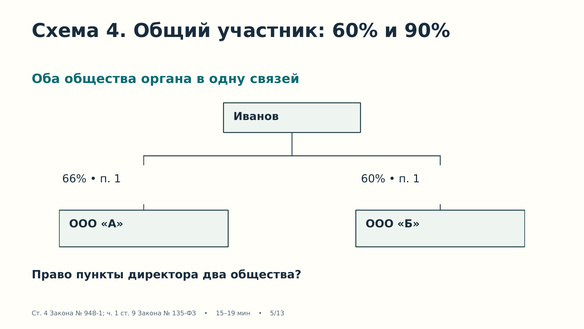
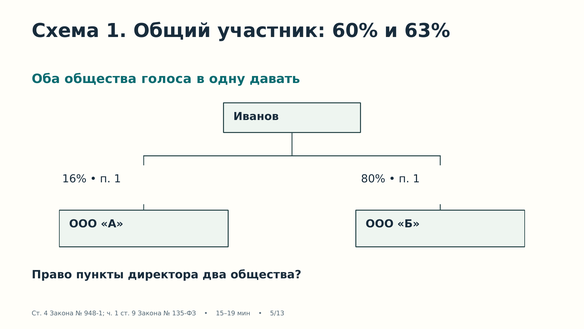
Схема 4: 4 -> 1 (116, 31)
90%: 90% -> 63% (428, 31)
органа: органа -> голоса (166, 79)
связей: связей -> давать (275, 79)
66%: 66% -> 16% (74, 179)
1 60%: 60% -> 80% (373, 179)
